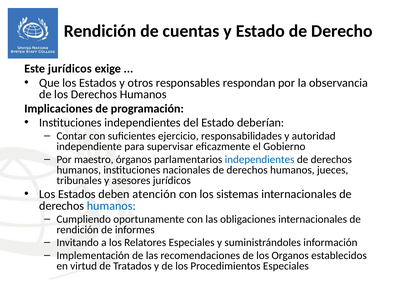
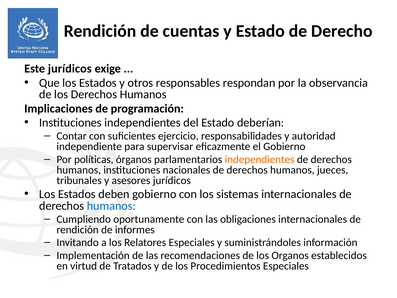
maestro: maestro -> políticas (94, 159)
independientes colour: blue -> orange (260, 159)
deben atención: atención -> gobierno (154, 194)
